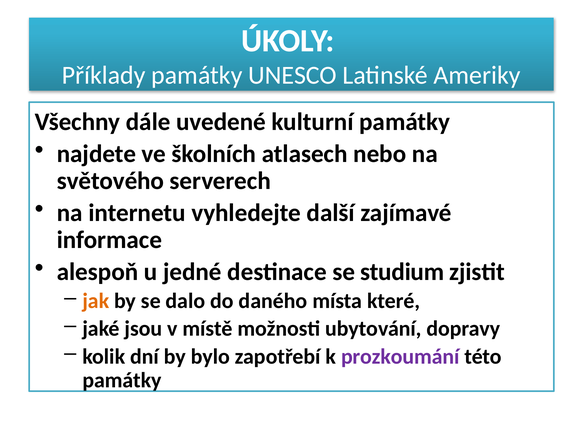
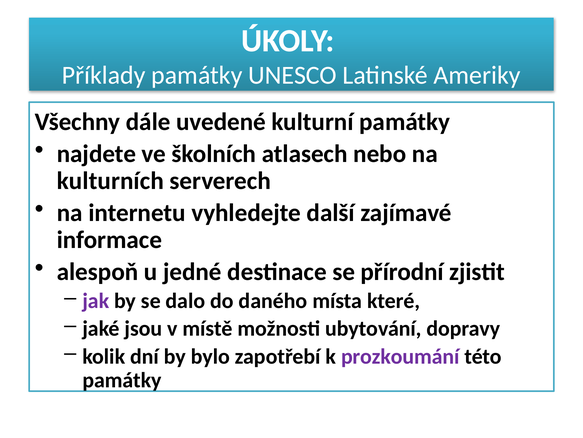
světového: světového -> kulturních (110, 181)
studium: studium -> přírodní (402, 271)
jak colour: orange -> purple (96, 300)
